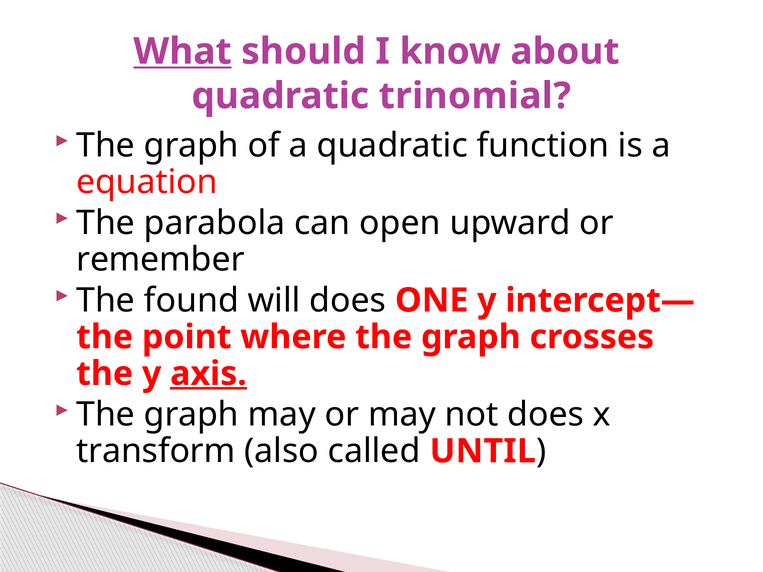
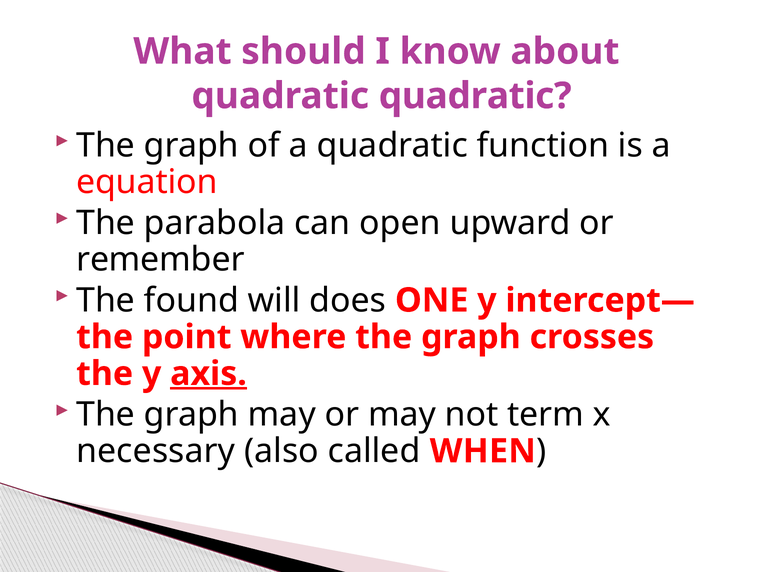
What underline: present -> none (182, 52)
quadratic trinomial: trinomial -> quadratic (475, 96)
not does: does -> term (546, 415)
transform: transform -> necessary (156, 451)
UNTIL: UNTIL -> WHEN (483, 451)
